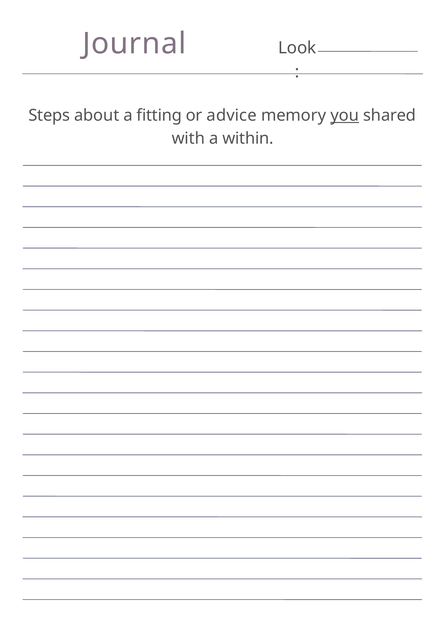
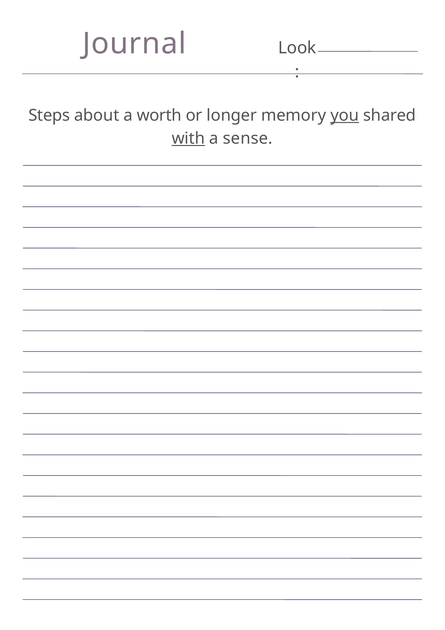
fitting: fitting -> worth (159, 115)
advice: advice -> longer (232, 115)
with underline: none -> present (188, 138)
within: within -> sense (248, 138)
